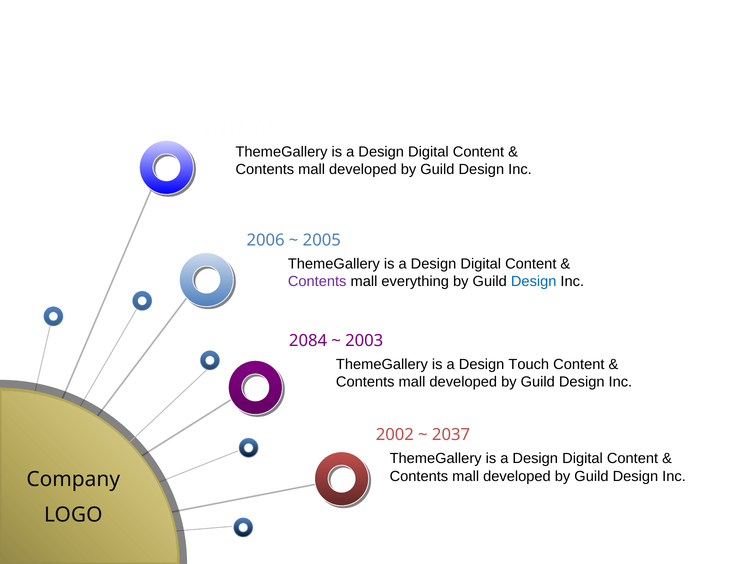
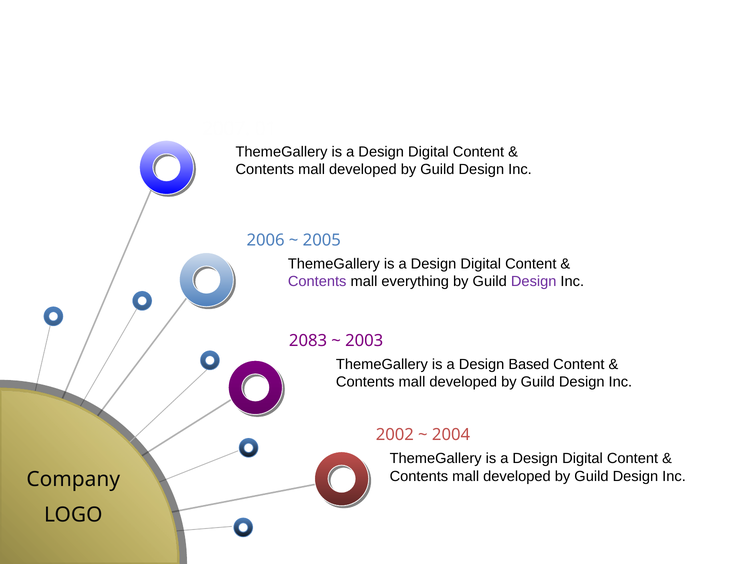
Design colour: blue -> purple (534, 282)
2084: 2084 -> 2083 (308, 341)
Touch: Touch -> Based (529, 365)
2037: 2037 -> 2004 (451, 435)
